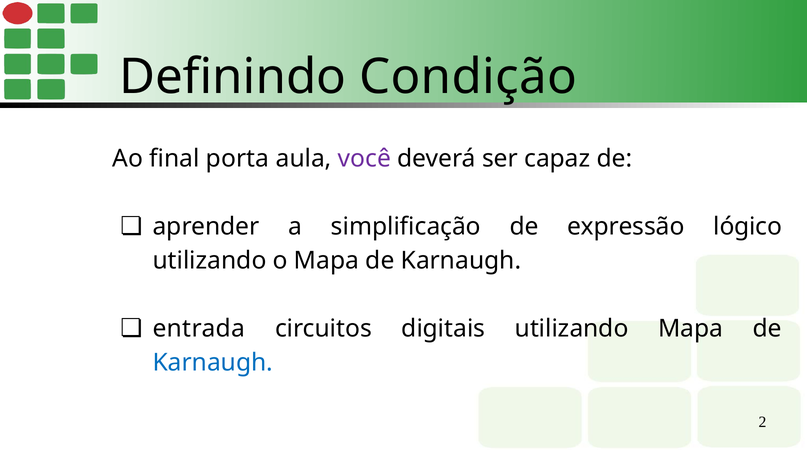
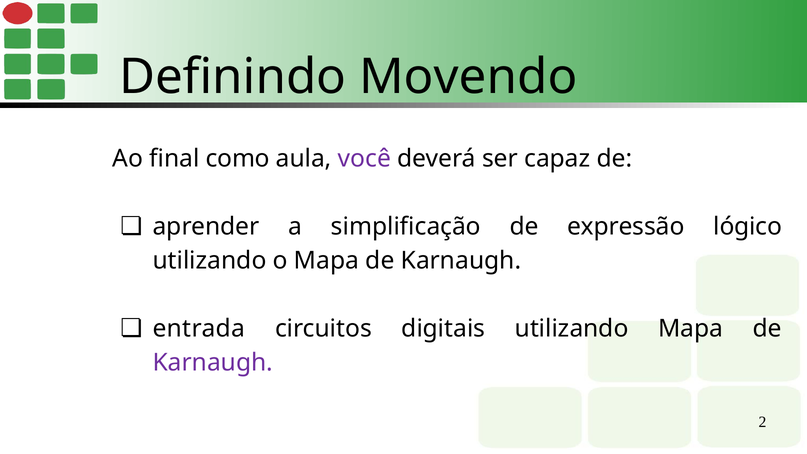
Condição: Condição -> Movendo (468, 77)
porta: porta -> como (238, 159)
Karnaugh colour: blue -> purple (213, 362)
